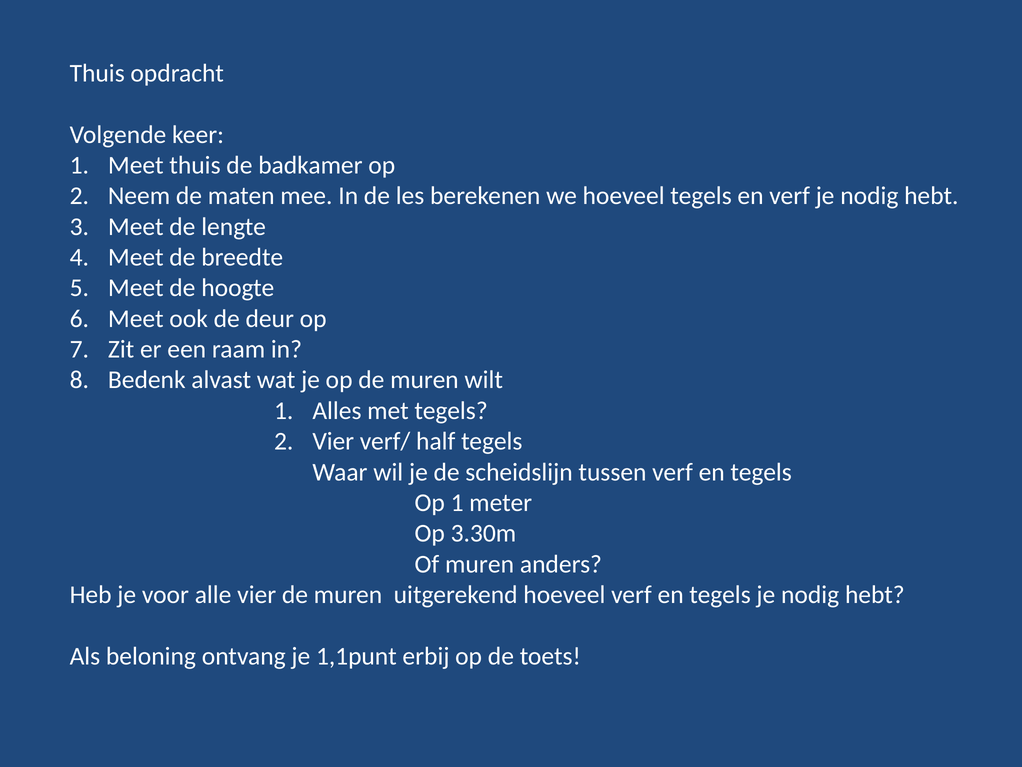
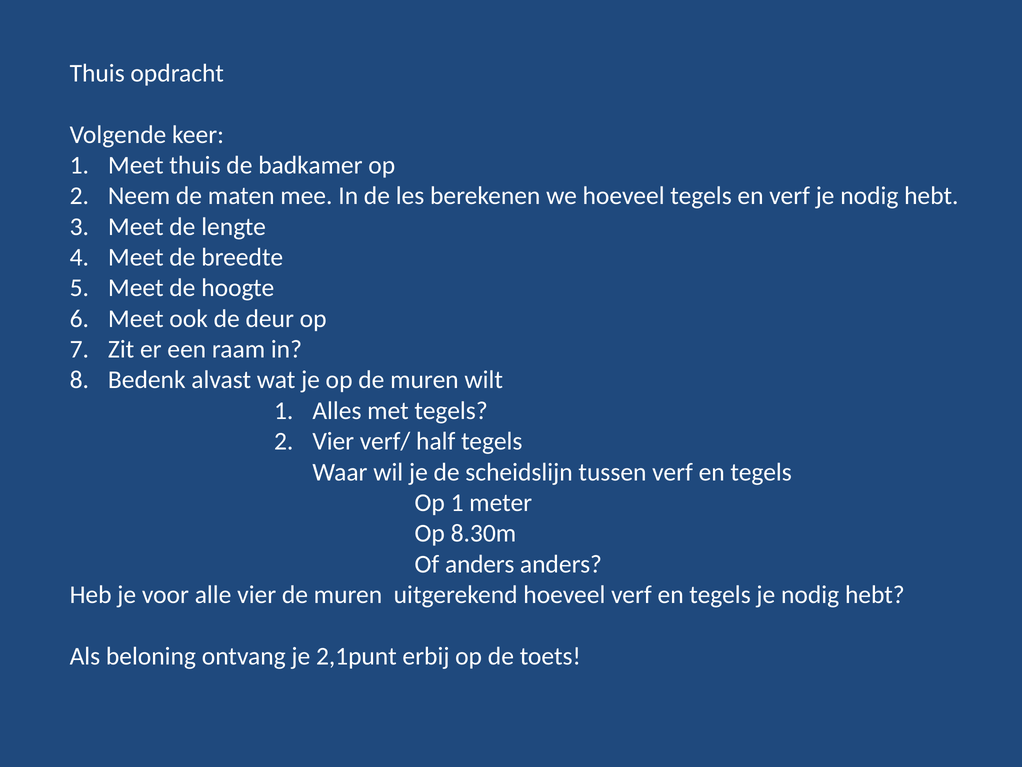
3.30m: 3.30m -> 8.30m (483, 533)
Of muren: muren -> anders (480, 564)
1,1punt: 1,1punt -> 2,1punt (356, 656)
